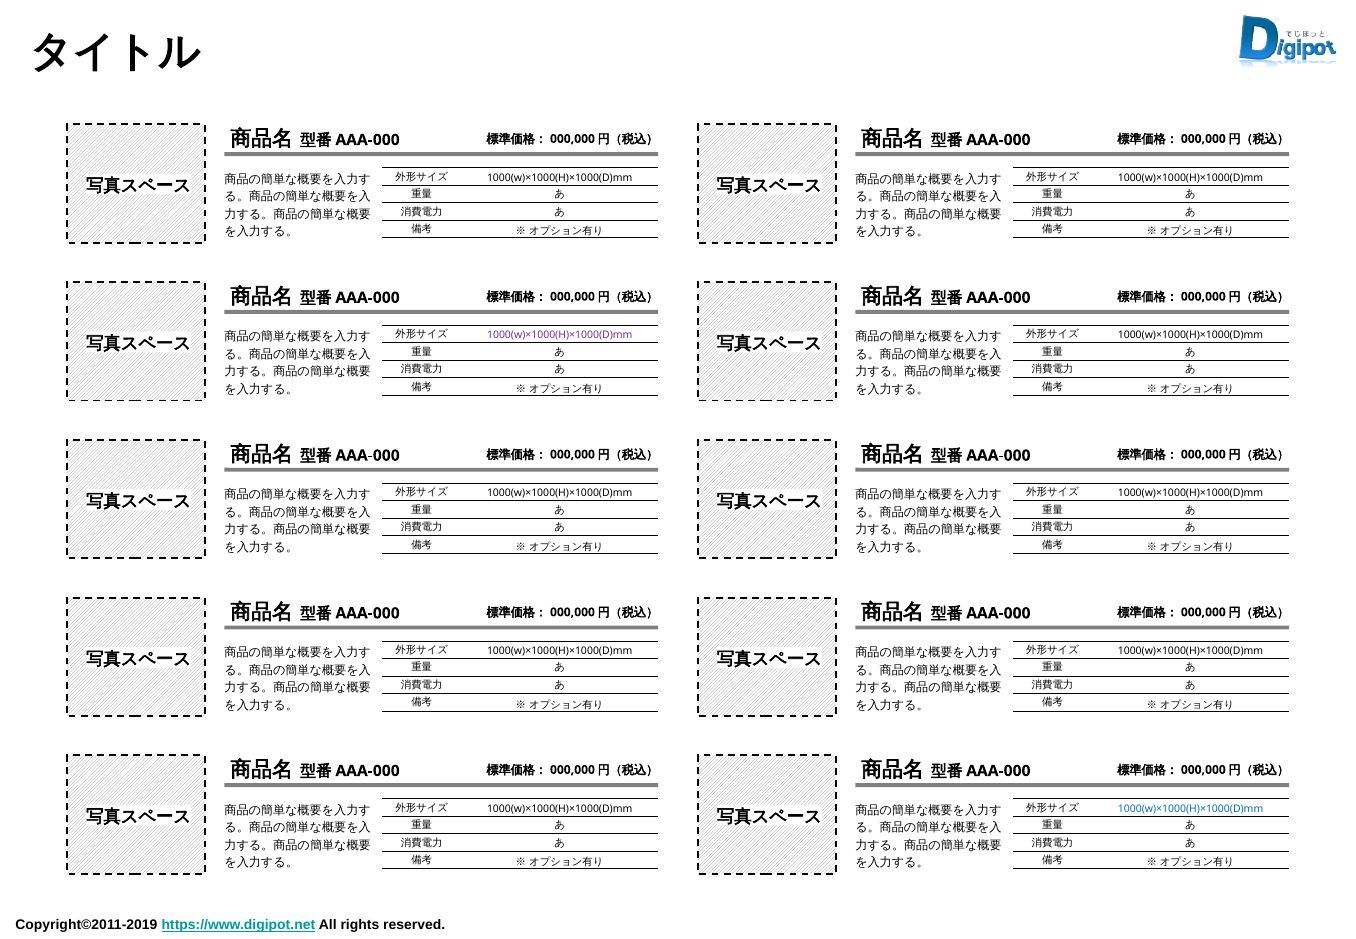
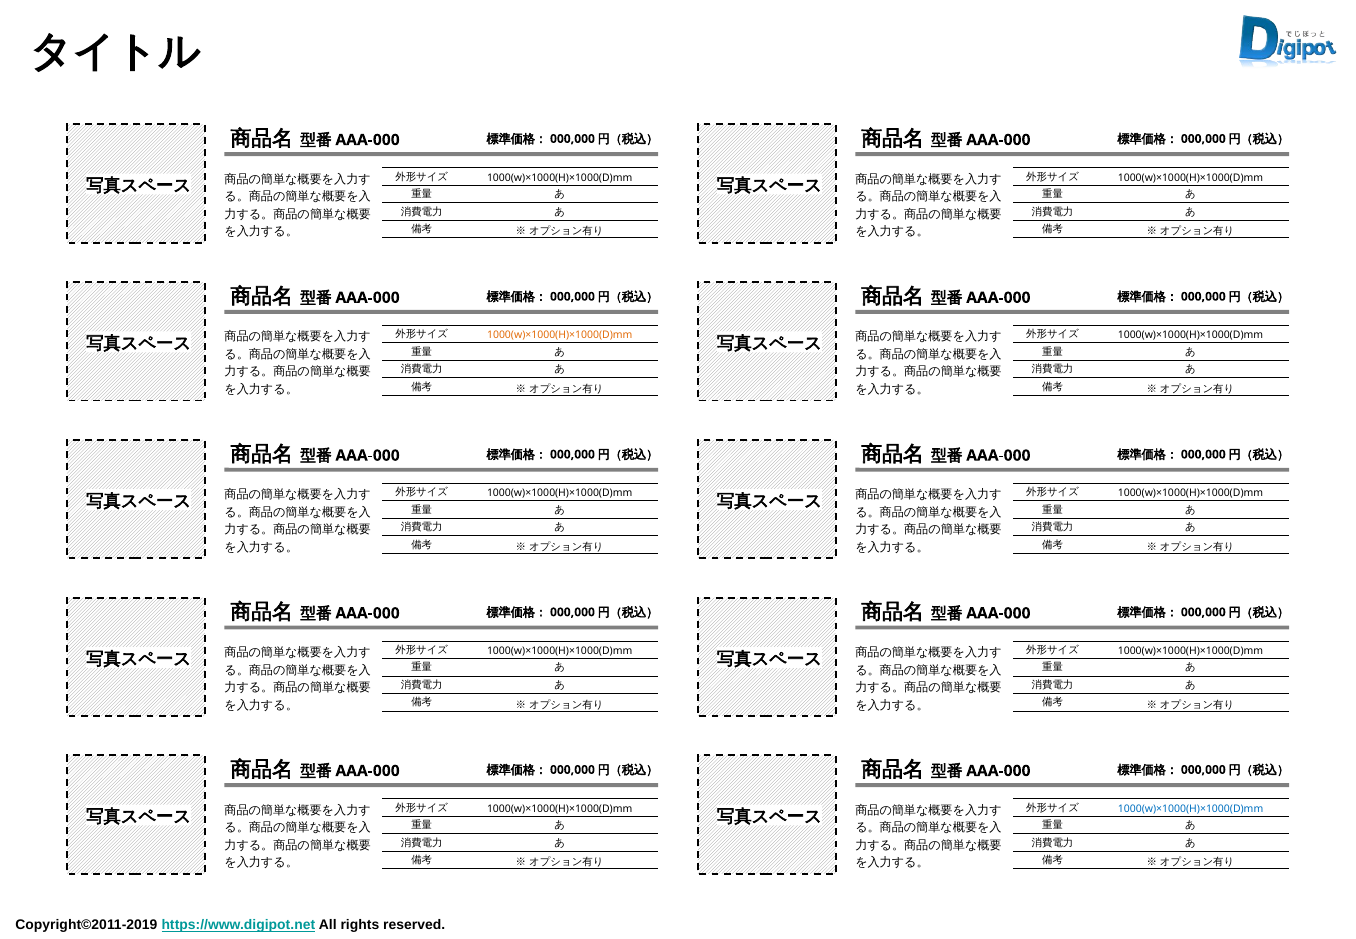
1000(w)×1000(H)×1000(D)mm colour: purple -> orange (560, 335)
